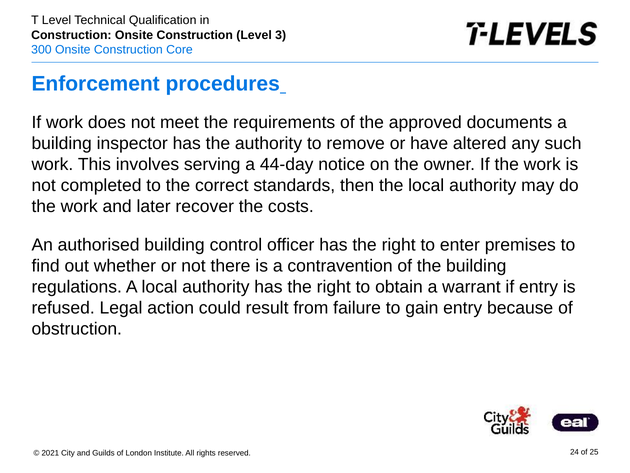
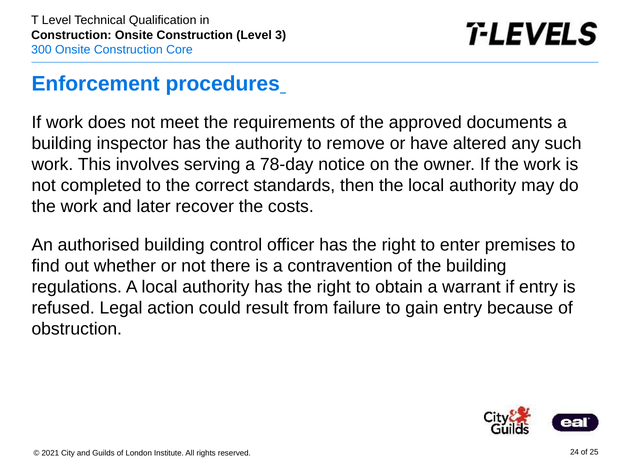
44-day: 44-day -> 78-day (287, 164)
